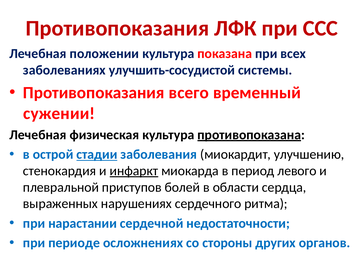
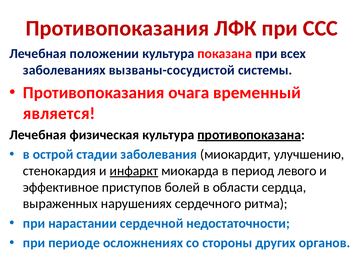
улучшить-сосудистой: улучшить-сосудистой -> вызваны-сосудистой (172, 70)
всего: всего -> очага (189, 93)
сужении: сужении -> является (59, 113)
стадии underline: present -> none (97, 154)
плевральной: плевральной -> эффективное (61, 187)
